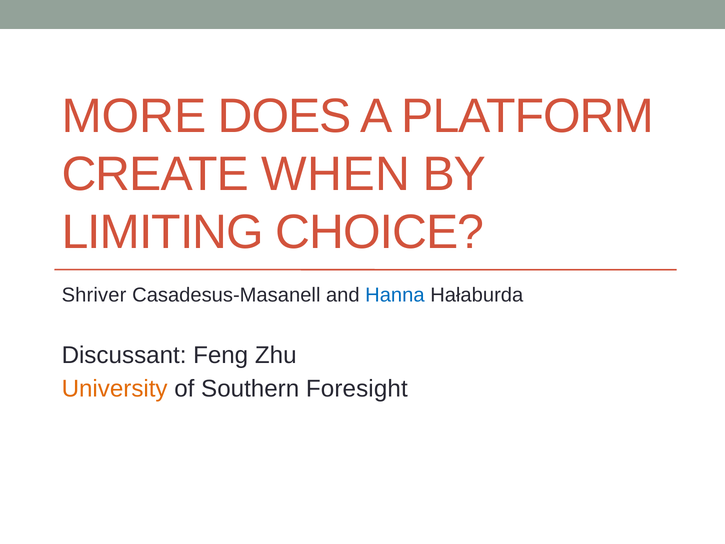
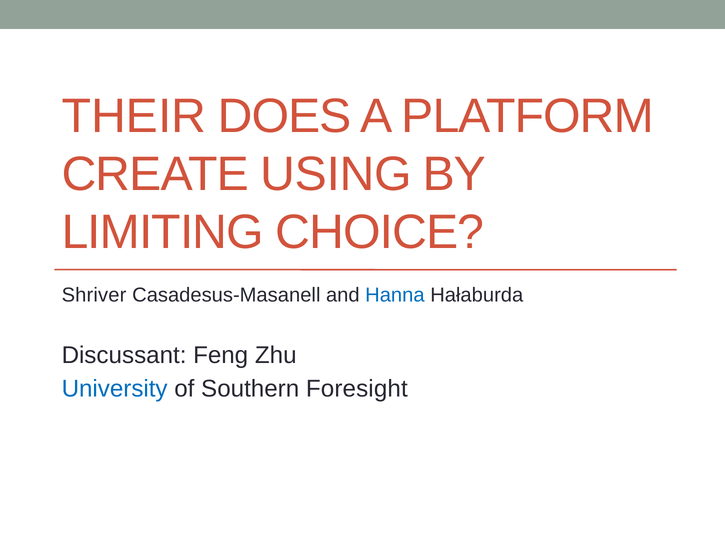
MORE: MORE -> THEIR (134, 116)
WHEN: WHEN -> USING (336, 174)
University colour: orange -> blue (115, 389)
